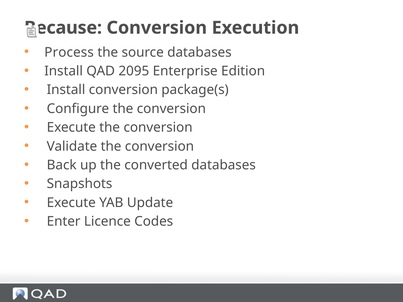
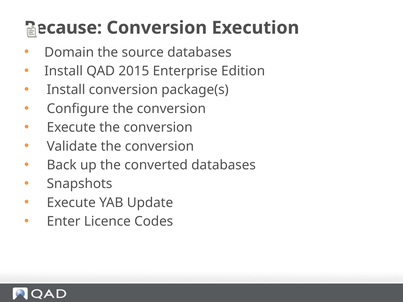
Process: Process -> Domain (69, 52)
2095: 2095 -> 2015 (134, 71)
